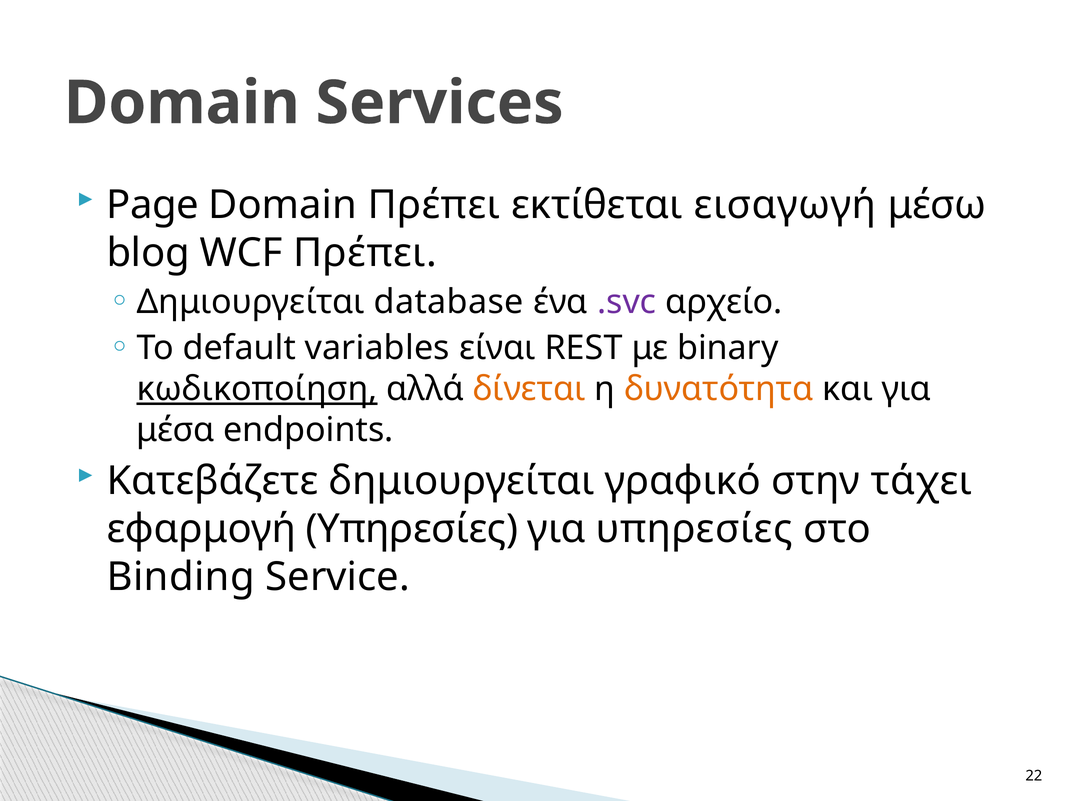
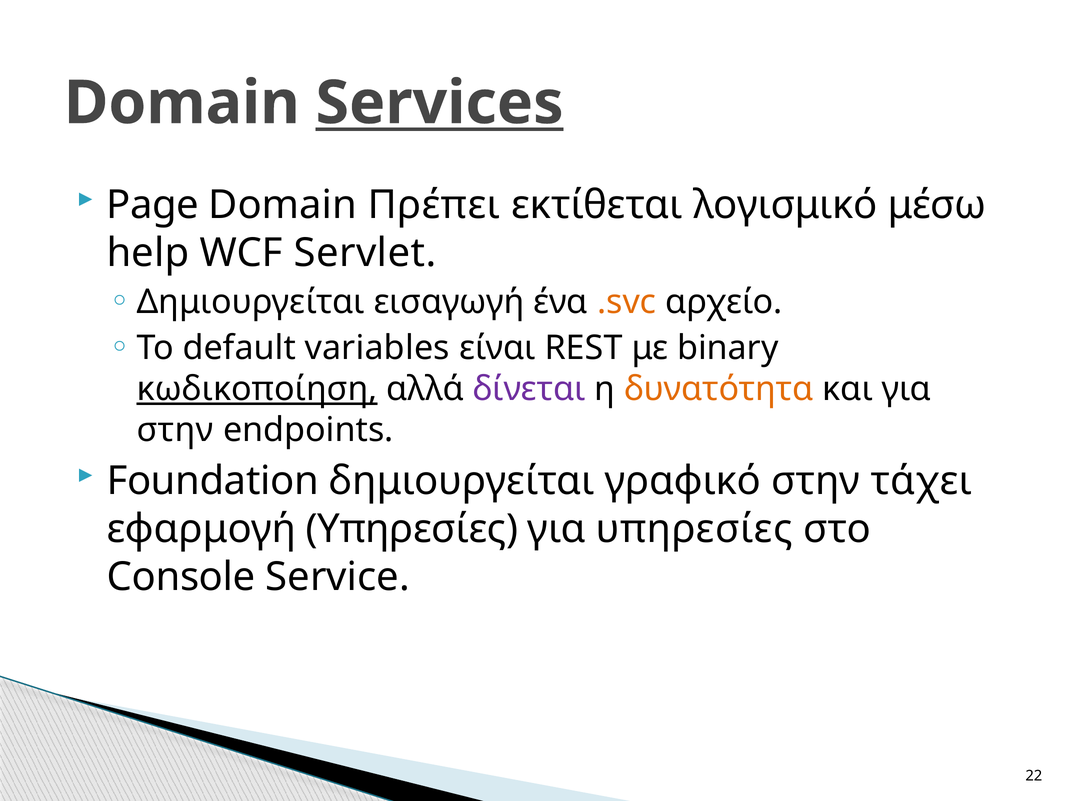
Services underline: none -> present (440, 103)
εισαγωγή: εισαγωγή -> λογισμικό (785, 205)
blog: blog -> help (148, 253)
WCF Πρέπει: Πρέπει -> Servlet (365, 253)
database: database -> εισαγωγή (449, 302)
.svc colour: purple -> orange (627, 302)
δίνεται colour: orange -> purple (529, 389)
μέσα: μέσα -> στην (175, 430)
Κατεβάζετε: Κατεβάζετε -> Foundation (213, 481)
Binding: Binding -> Console (181, 577)
